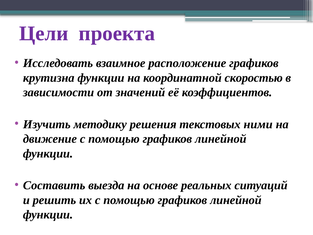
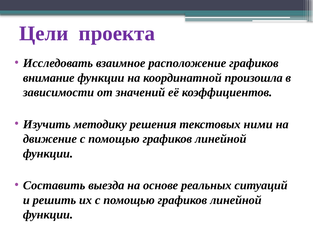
крутизна: крутизна -> внимание (49, 78)
скоростью: скоростью -> произошла (254, 78)
